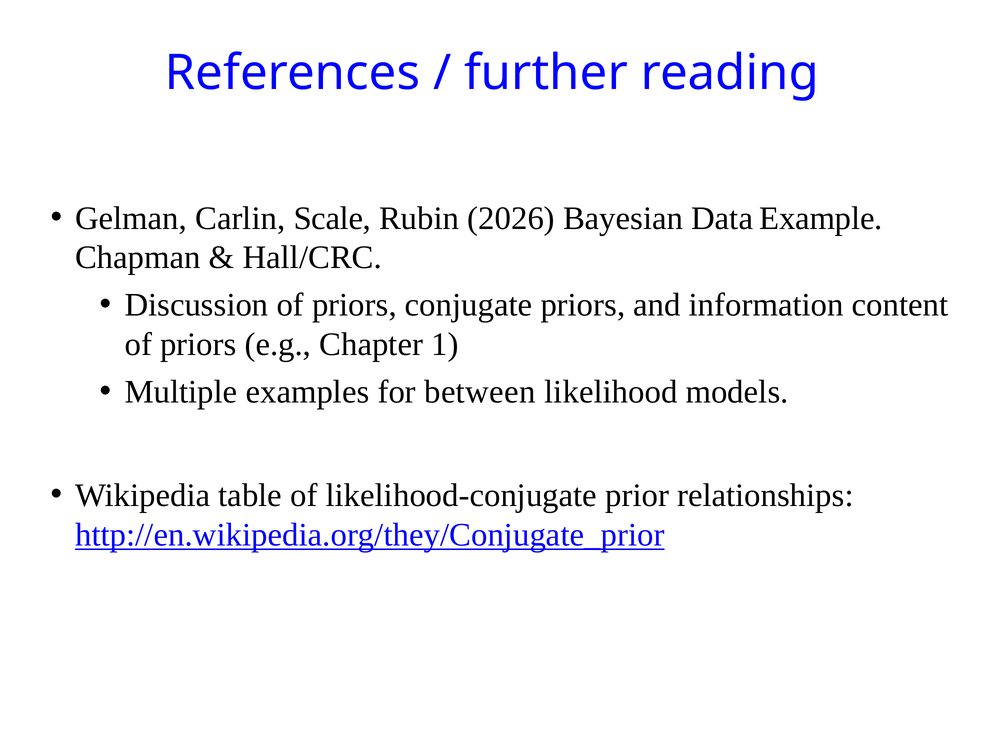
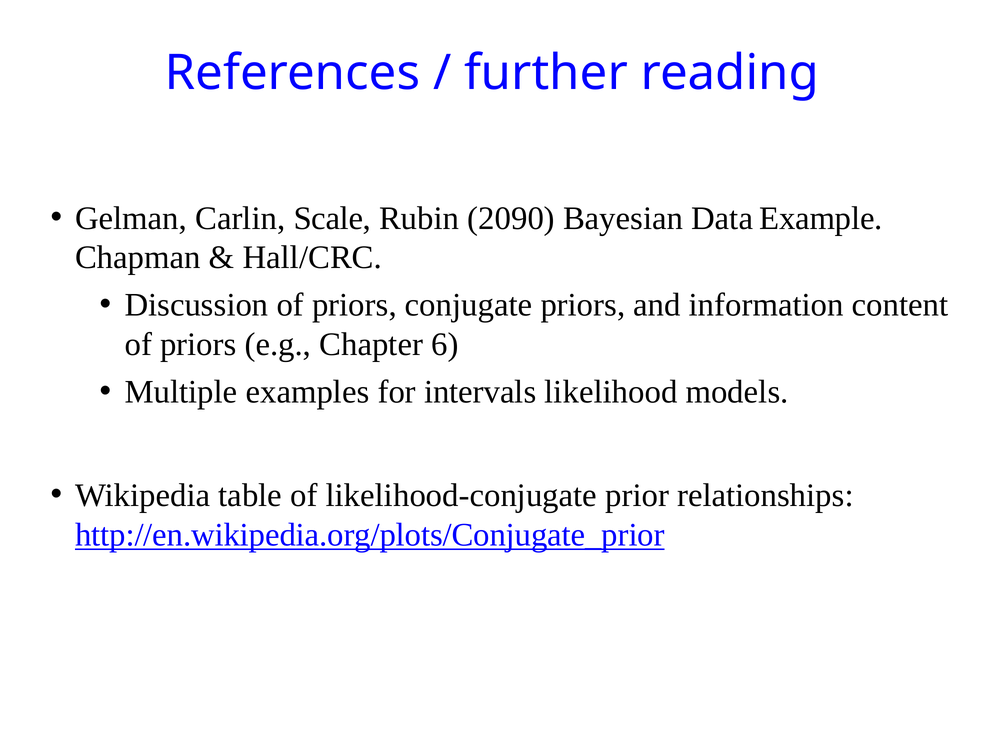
2026: 2026 -> 2090 (511, 218)
1: 1 -> 6 (445, 344)
between: between -> intervals (480, 392)
http://en.wikipedia.org/they/Conjugate_prior: http://en.wikipedia.org/they/Conjugate_prior -> http://en.wikipedia.org/plots/Conjugate_prior (370, 535)
